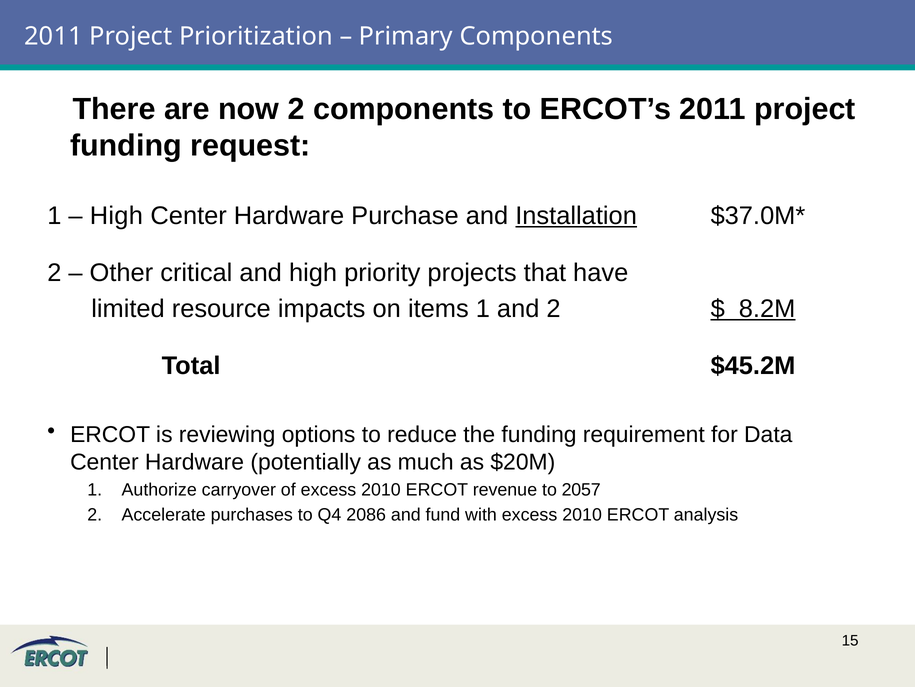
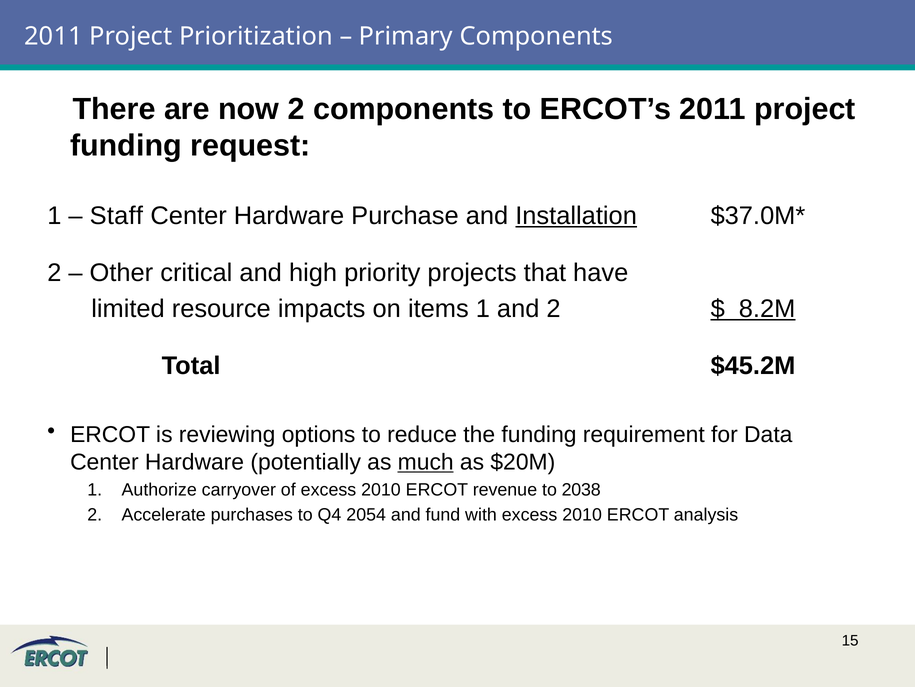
High: High -> Staff (116, 216)
much underline: none -> present (426, 462)
2057: 2057 -> 2038 (581, 489)
2086: 2086 -> 2054 (366, 514)
